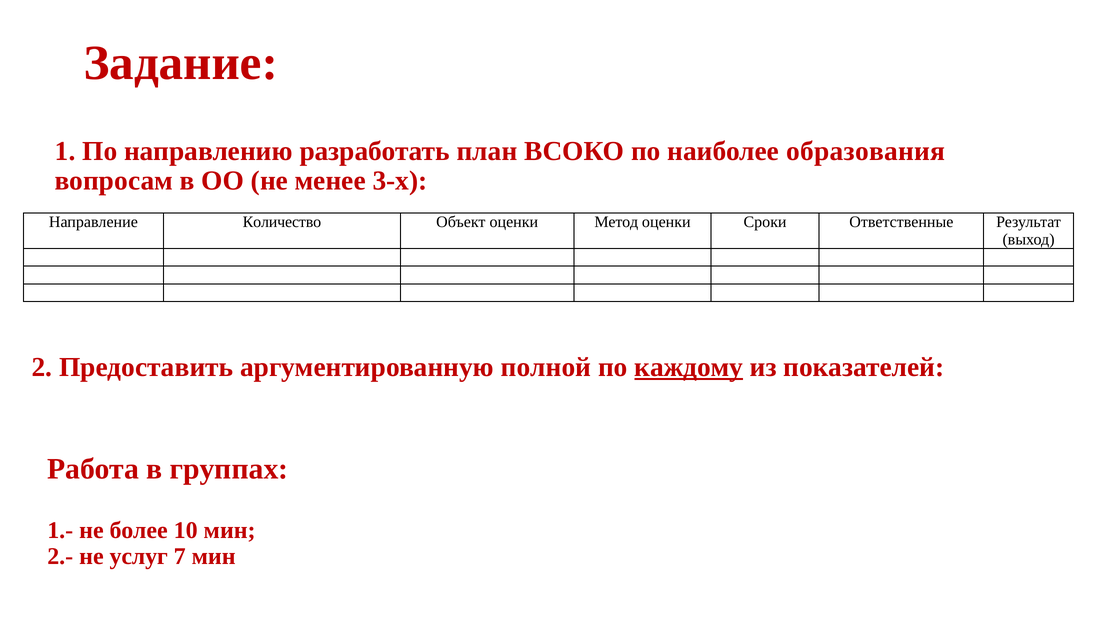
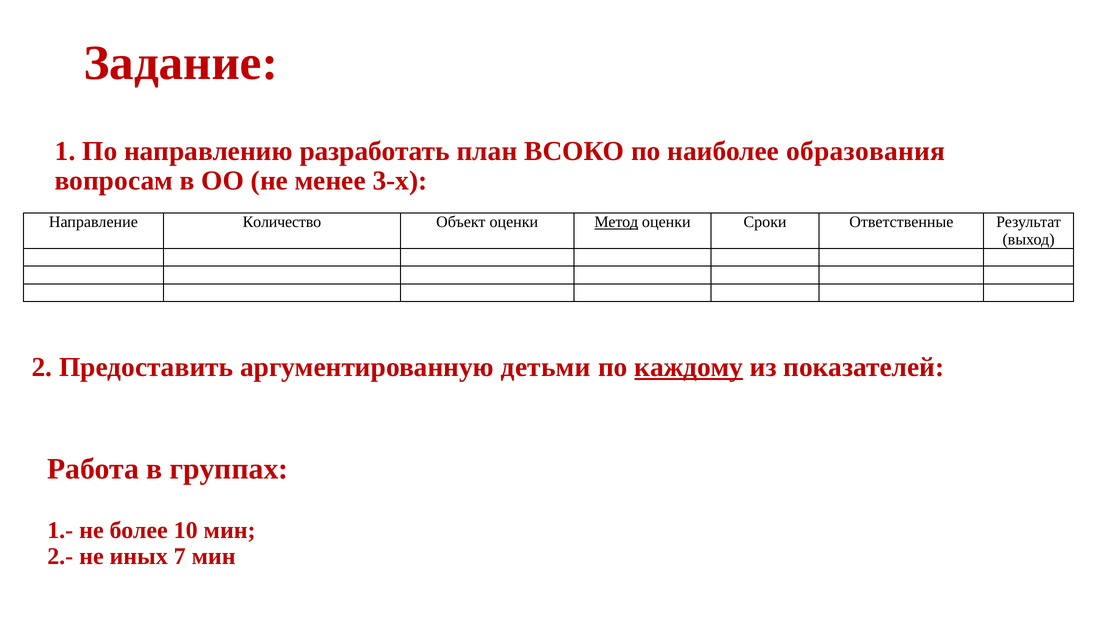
Метод underline: none -> present (616, 222)
полной: полной -> детьми (546, 367)
услуг: услуг -> иных (139, 556)
